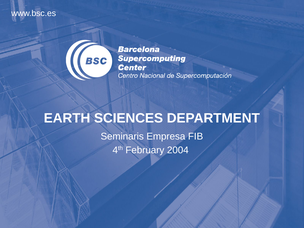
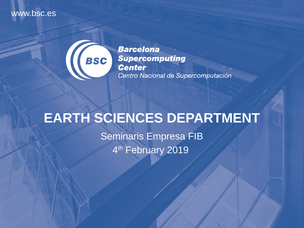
2004: 2004 -> 2019 (178, 150)
